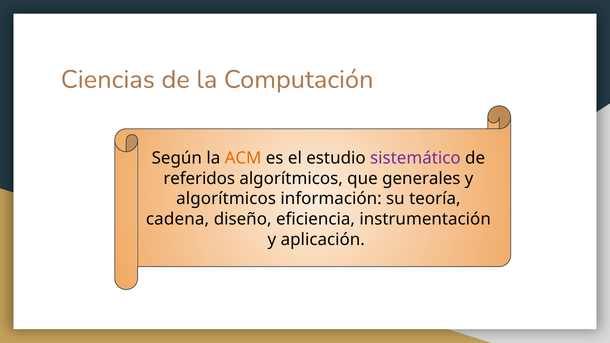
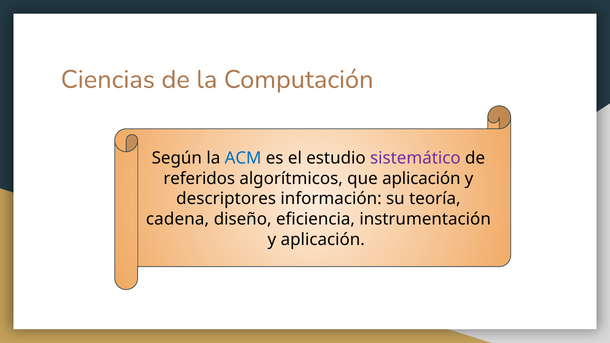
ACM colour: orange -> blue (243, 158)
que generales: generales -> aplicación (421, 179)
algorítmicos: algorítmicos -> descriptores (226, 199)
